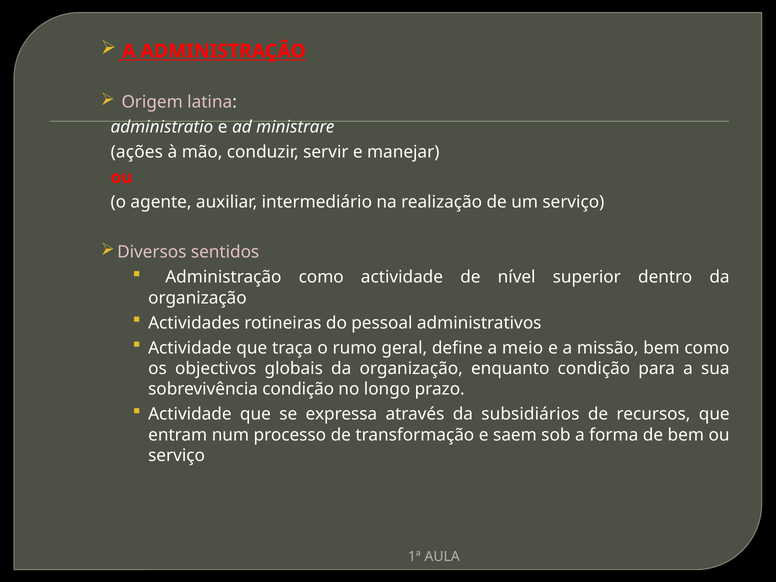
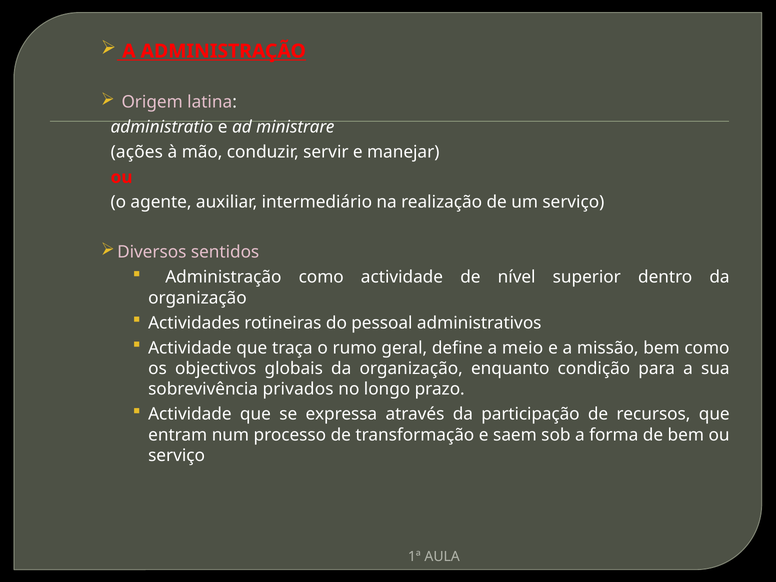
sobrevivência condição: condição -> privados (298, 389)
subsidiários: subsidiários -> participação (530, 414)
